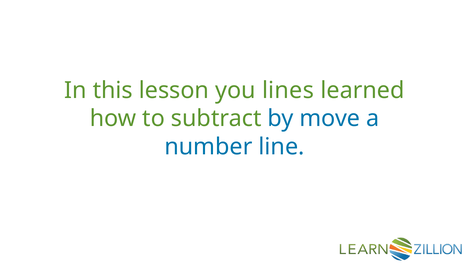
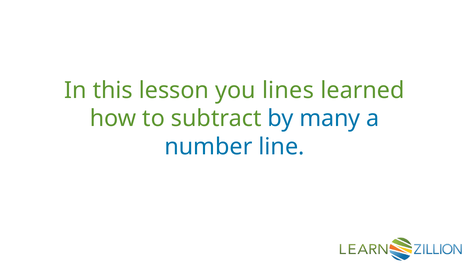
move: move -> many (330, 118)
